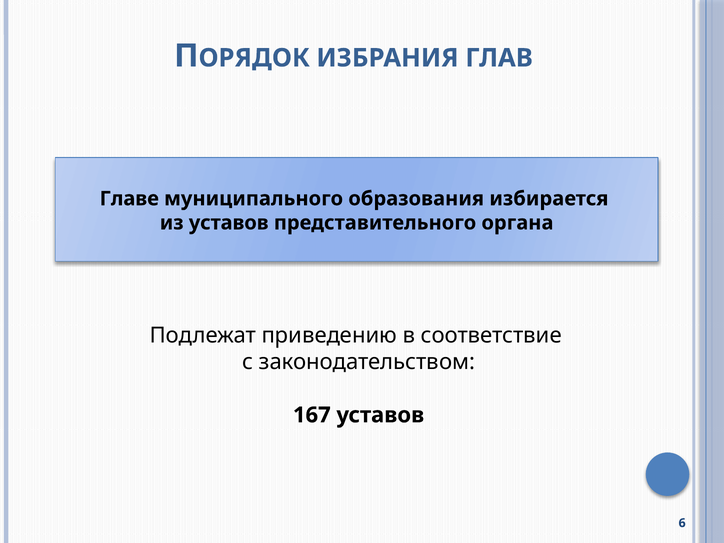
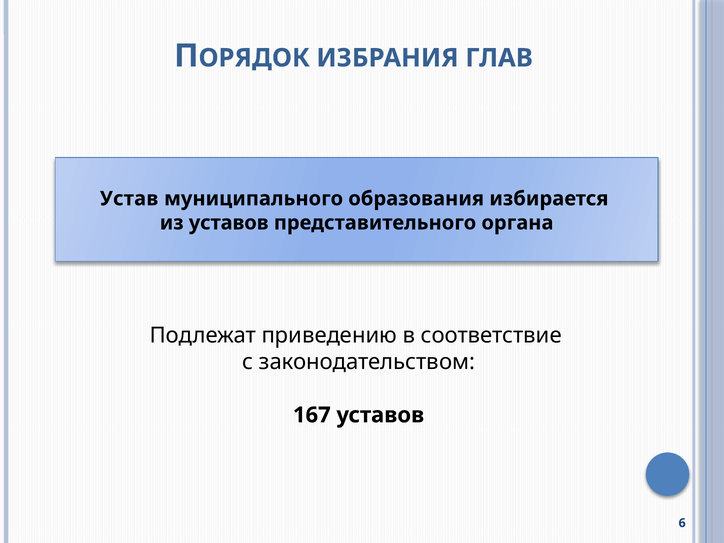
Главе: Главе -> Устав (129, 199)
